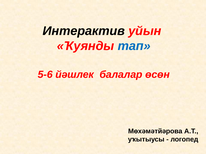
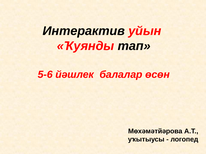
тап colour: blue -> black (134, 46)
